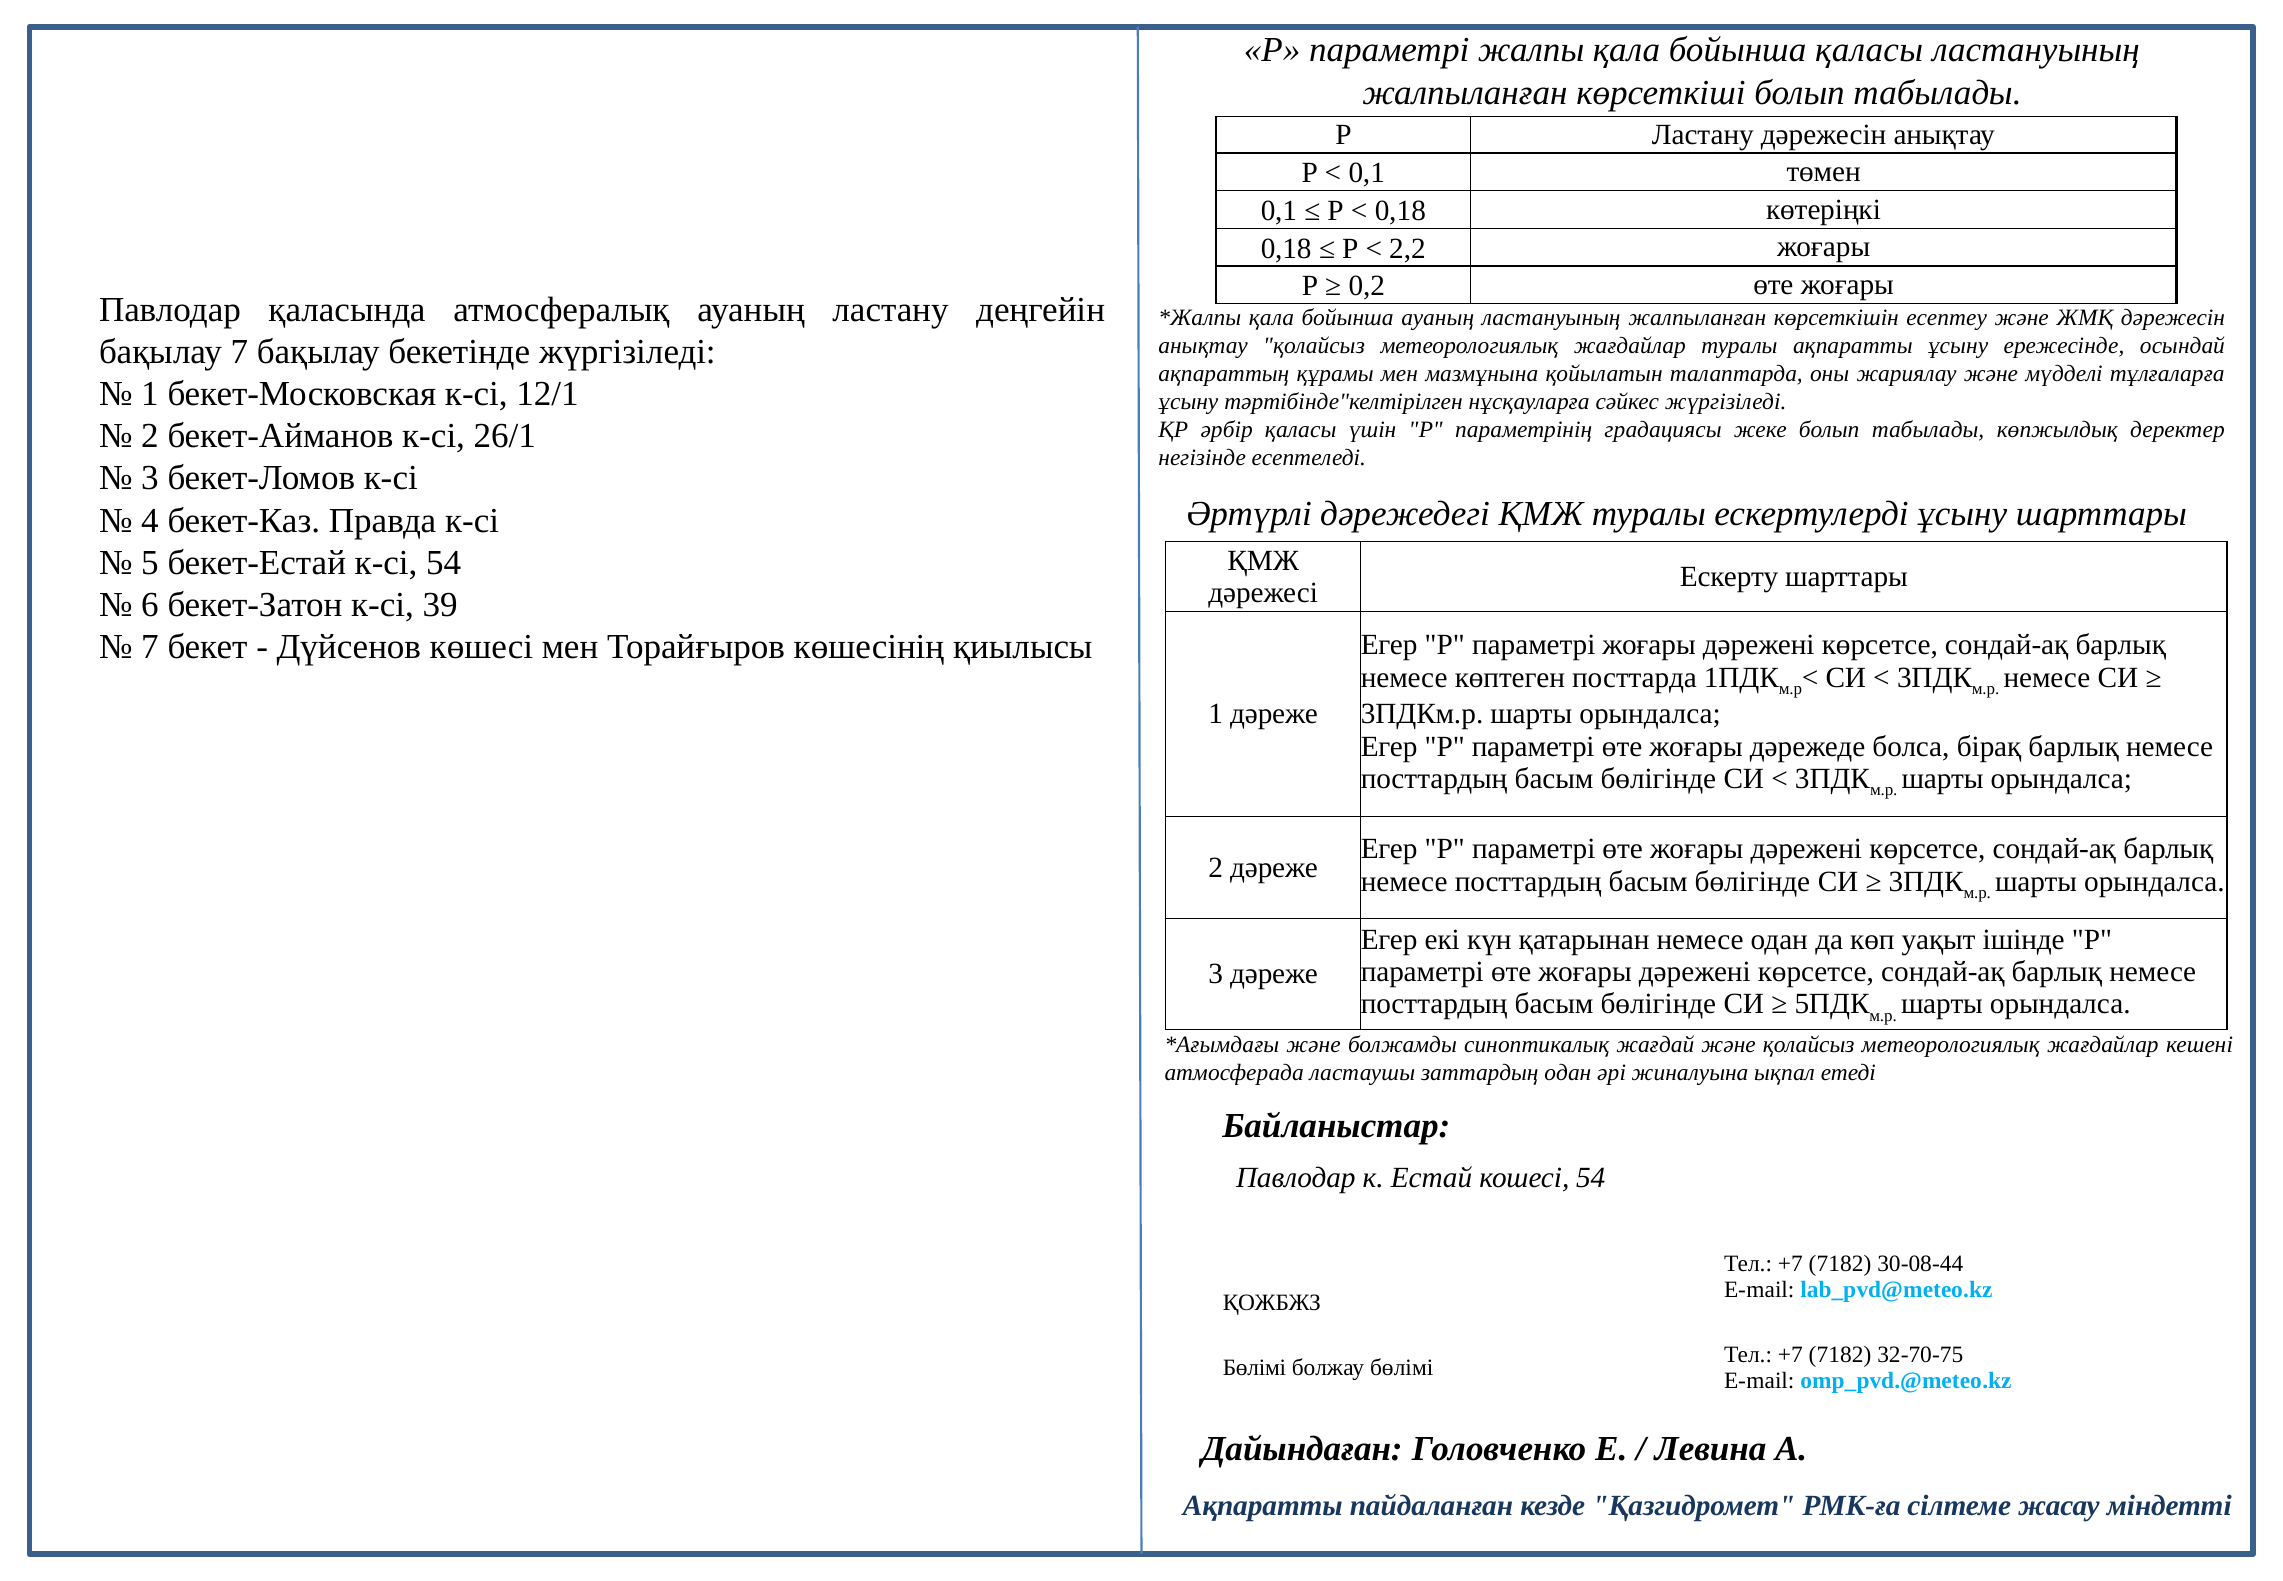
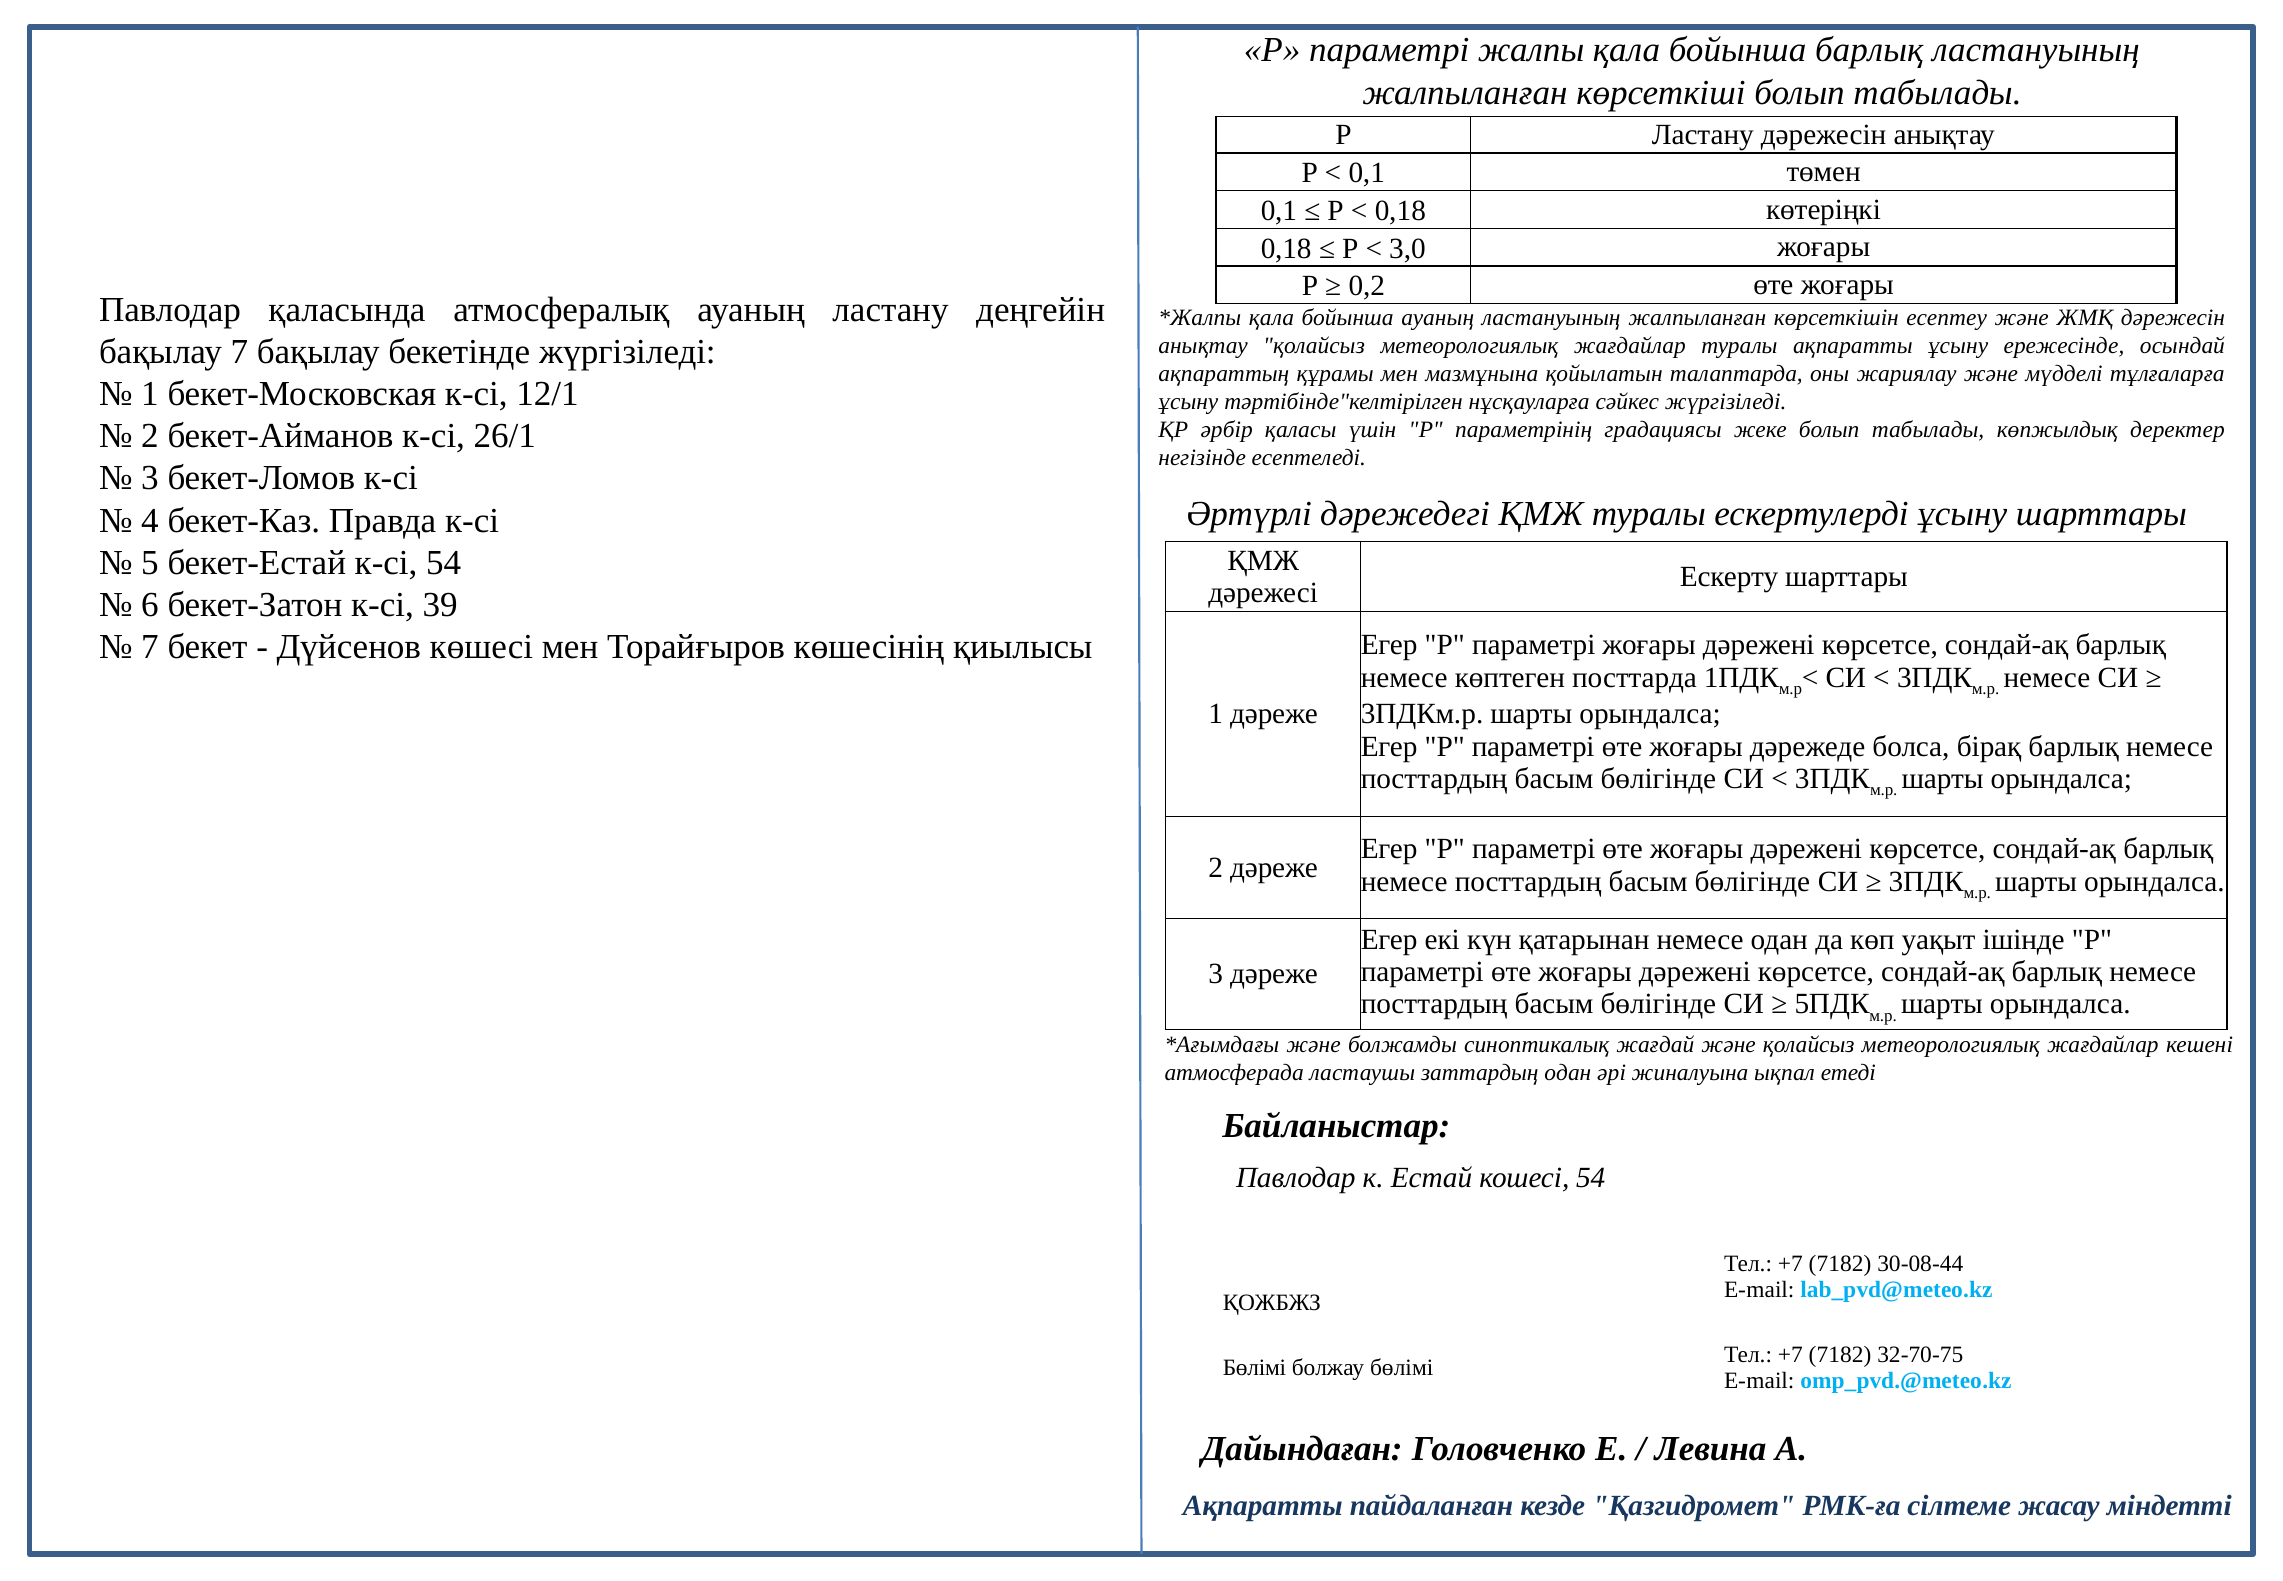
бойынша қаласы: қаласы -> барлық (1869, 50)
2,2: 2,2 -> 3,0 (1408, 248)
